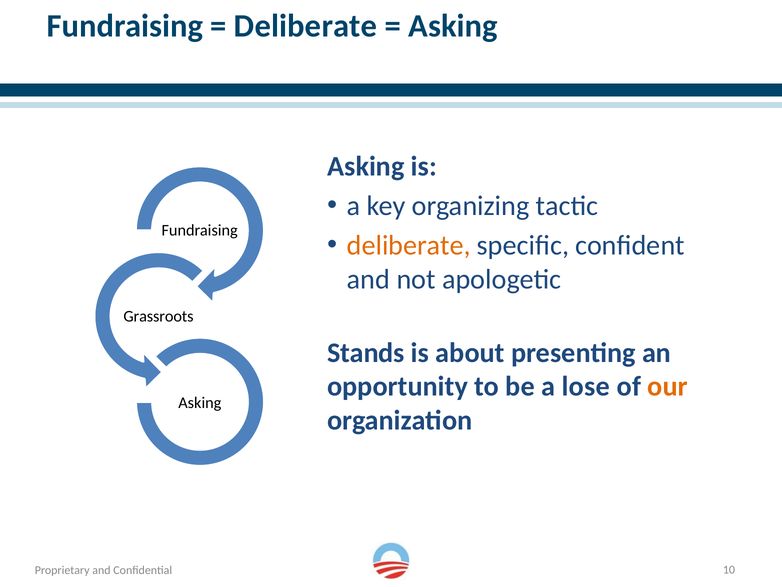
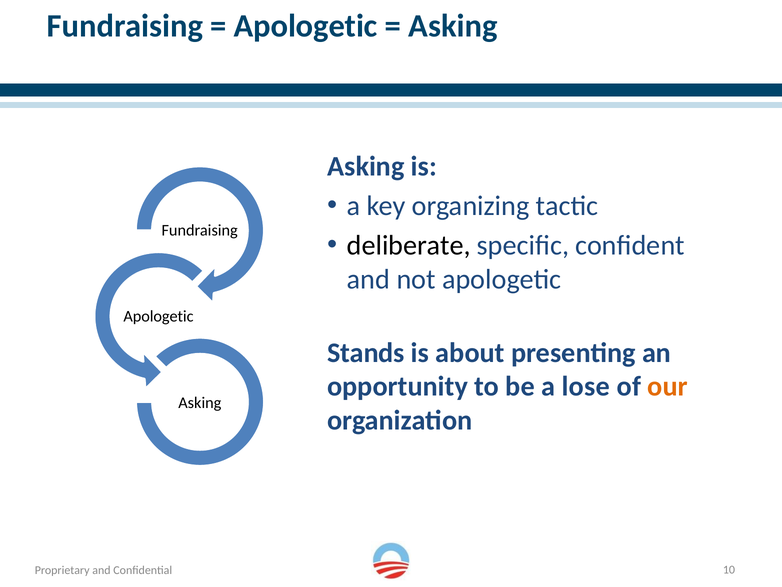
Deliberate: Deliberate -> Apologetic (306, 26)
deliberate colour: orange -> black (409, 245)
Grassroots: Grassroots -> Apologetic (158, 316)
